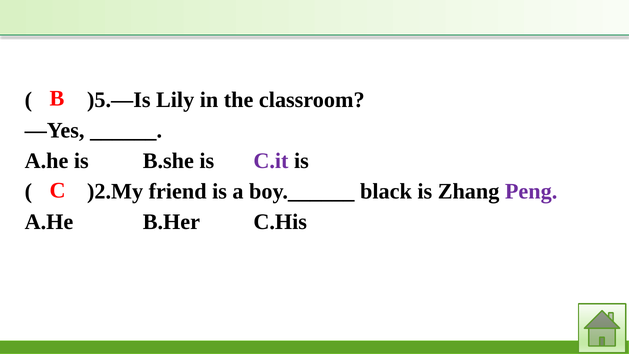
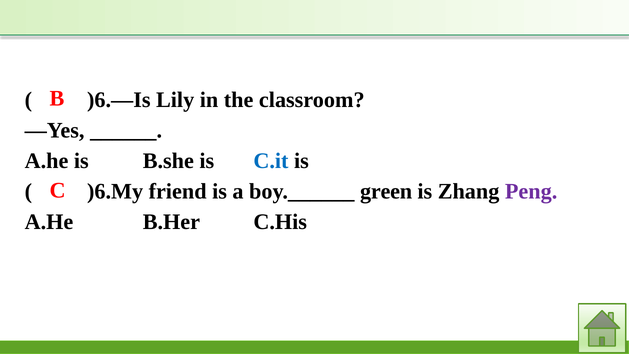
)5.—Is: )5.—Is -> )6.—Is (119, 100)
C.it colour: purple -> blue (271, 161)
)2.My: )2.My -> )6.My (115, 191)
black: black -> green (386, 191)
